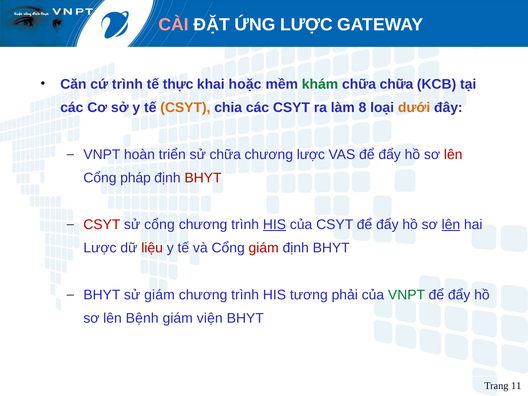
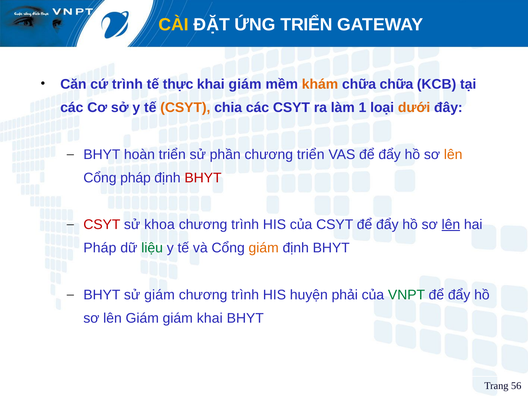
CÀI colour: pink -> yellow (174, 25)
ỨNG LƯỢC: LƯỢC -> TRIỂN (307, 25)
khai hoặc: hoặc -> giám (245, 84)
khám colour: green -> orange (320, 84)
8: 8 -> 1 (362, 108)
VNPT: VNPT -> BHYT (102, 154)
sử chữa: chữa -> phần (225, 154)
chương lược: lược -> triển (311, 154)
lên colour: red -> orange (453, 154)
sử cổng: cổng -> khoa (159, 225)
HIS underline: present -> none (274, 225)
Lược: Lược -> Pháp (100, 248)
liệu colour: red -> green (152, 248)
giám colour: red -> orange (264, 248)
tương: tương -> huyện (309, 295)
lên Bệnh: Bệnh -> Giám (142, 318)
giám viện: viện -> khai (210, 318)
11: 11 -> 56 (516, 386)
